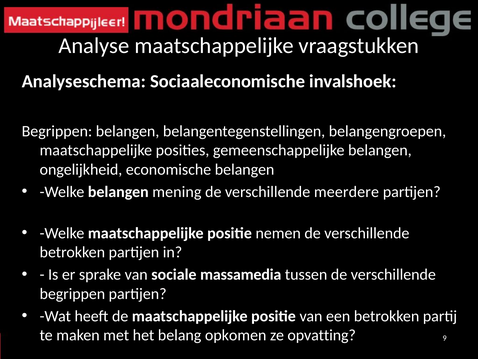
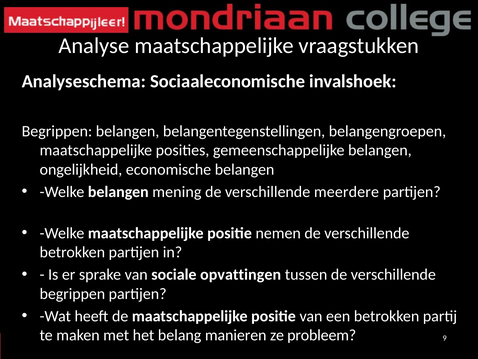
massamedia: massamedia -> opvattingen (241, 274)
opkomen: opkomen -> manieren (236, 335)
opvatting: opvatting -> probleem (322, 335)
